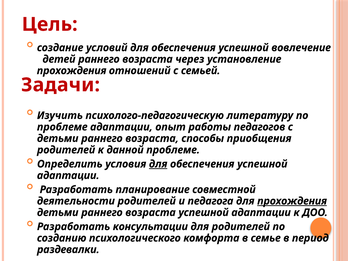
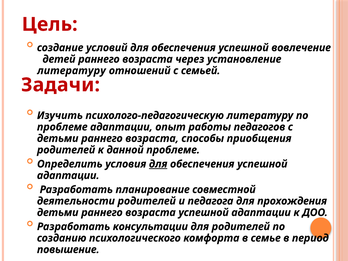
прохождения: прохождения -> литературу (72, 71)
прохождения underline: present -> none (292, 201)
раздевалки: раздевалки -> повышение (68, 250)
